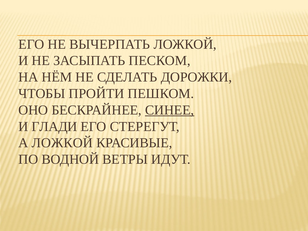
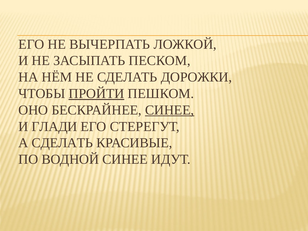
ПРОЙТИ underline: none -> present (96, 94)
А ЛОЖКОЙ: ЛОЖКОЙ -> СДЕЛАТЬ (62, 143)
ВОДНОЙ ВЕТРЫ: ВЕТРЫ -> СИНЕЕ (125, 159)
